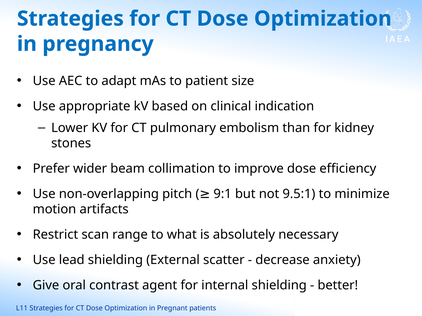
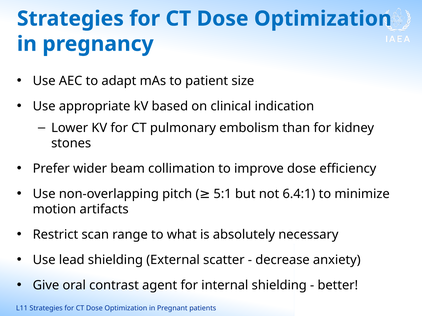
9:1: 9:1 -> 5:1 (223, 194)
9.5:1: 9.5:1 -> 6.4:1 (299, 194)
